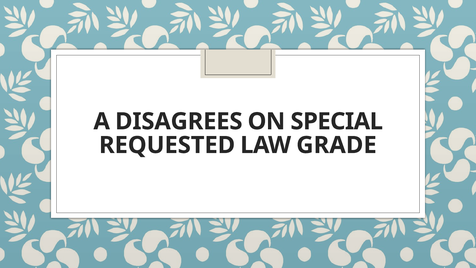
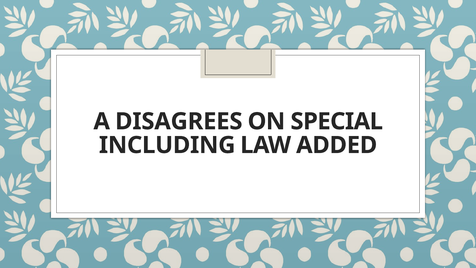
REQUESTED: REQUESTED -> INCLUDING (167, 145)
GRADE: GRADE -> ADDED (337, 145)
